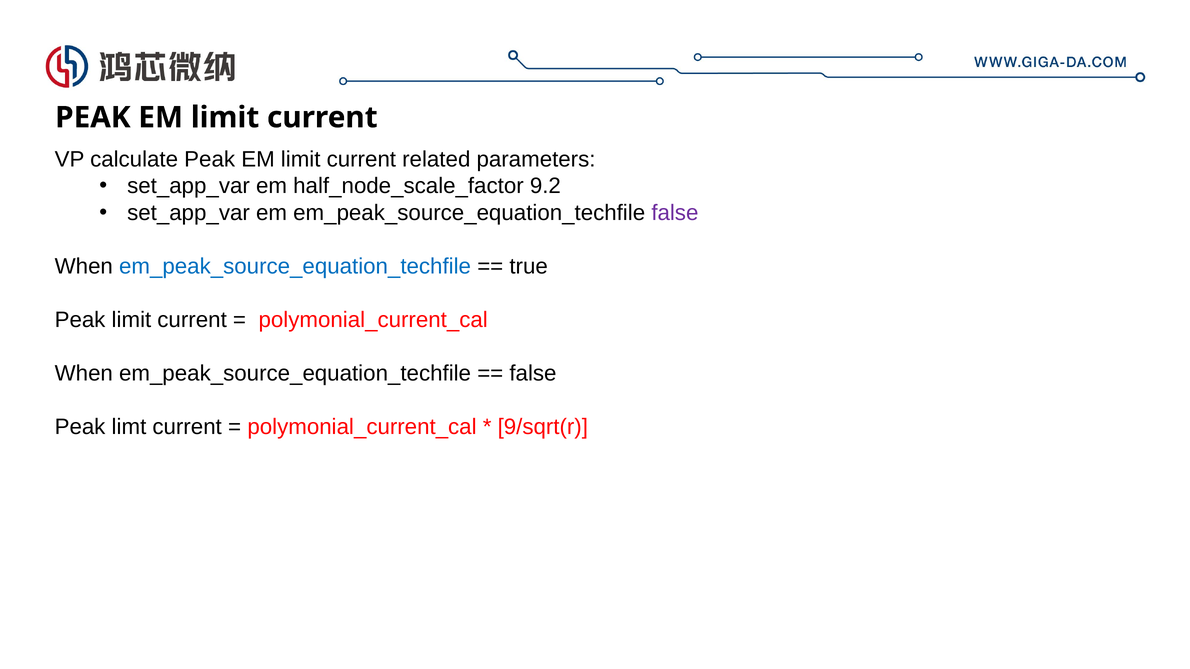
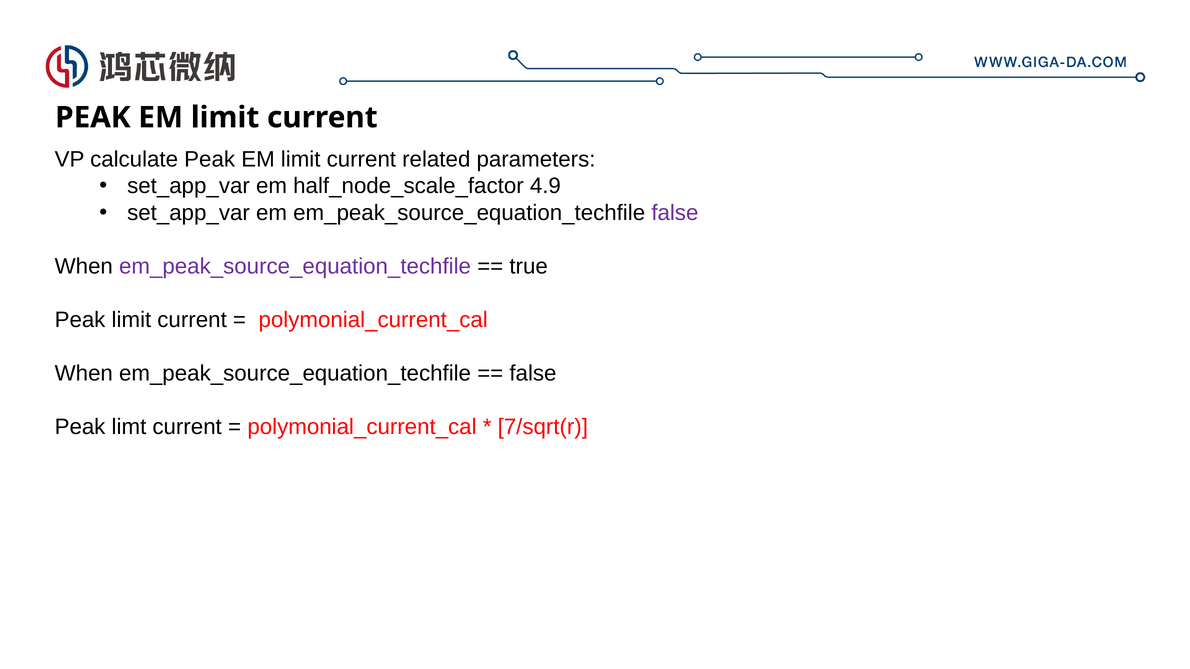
9.2: 9.2 -> 4.9 (545, 186)
em_peak_source_equation_techfile colour: blue -> purple (295, 267)
9/sqrt(r: 9/sqrt(r -> 7/sqrt(r (543, 427)
